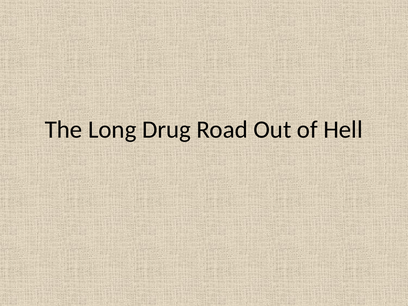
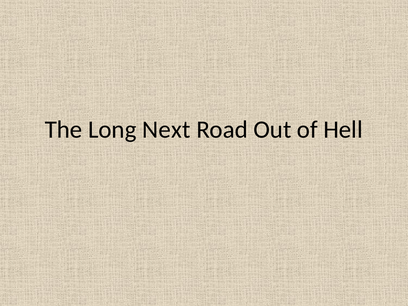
Drug: Drug -> Next (166, 130)
